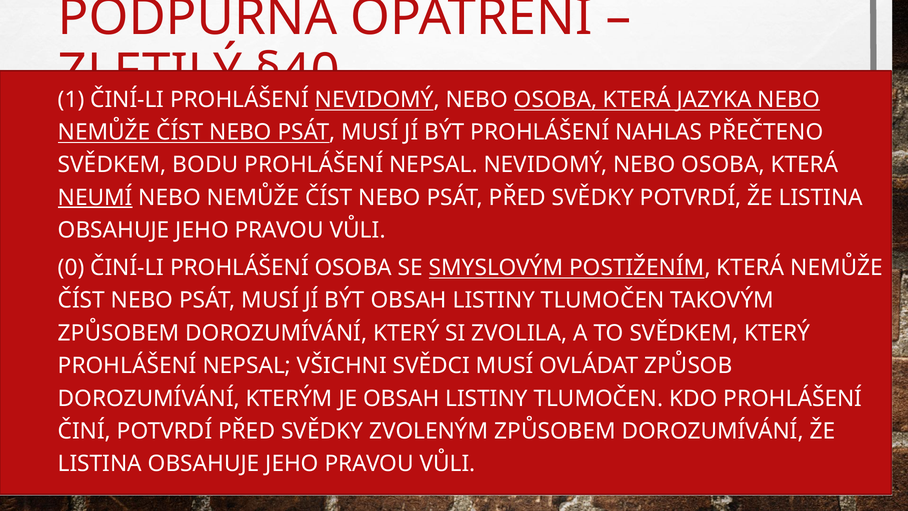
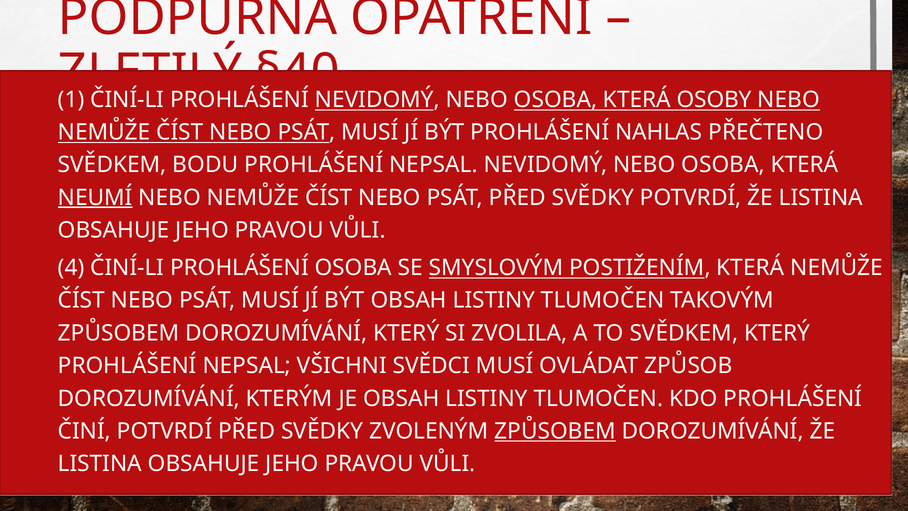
JAZYKA: JAZYKA -> OSOBY (714, 99)
0: 0 -> 4 (71, 268)
ZPŮSOBEM underline: none -> present (555, 431)
